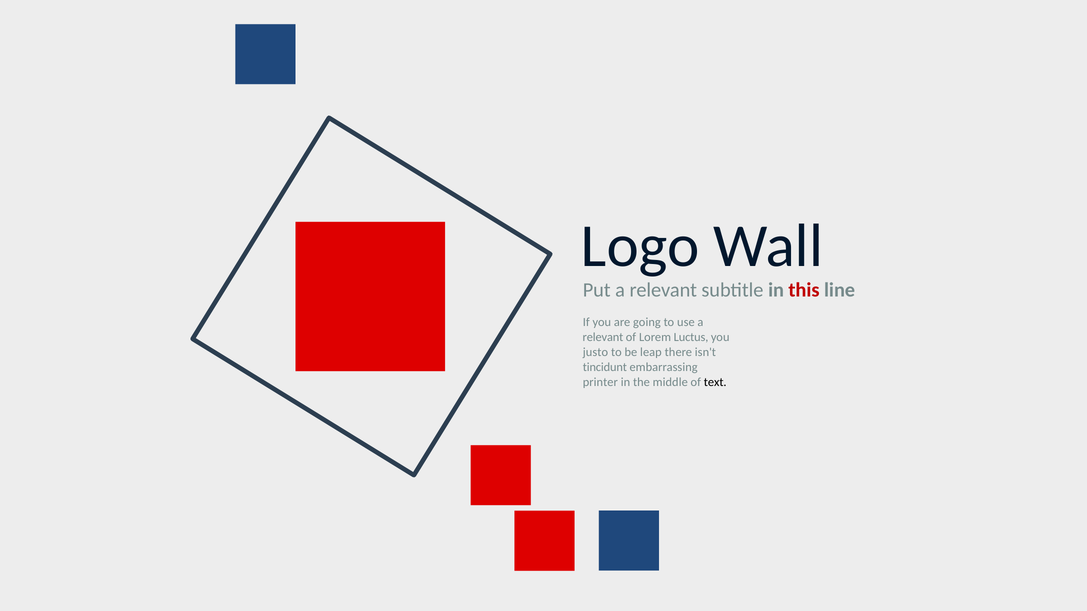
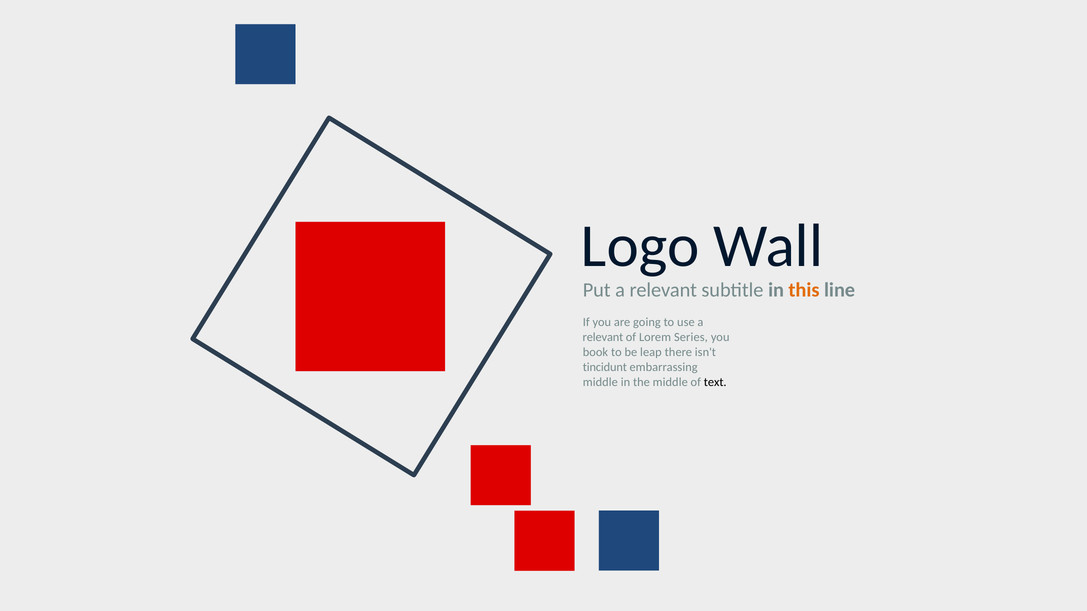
this colour: red -> orange (804, 290)
Luctus: Luctus -> Series (691, 338)
justo: justo -> book (595, 353)
printer: printer -> middle (600, 382)
